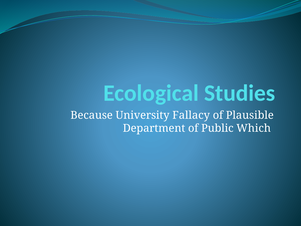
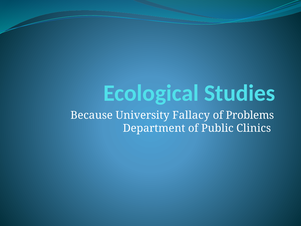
Plausible: Plausible -> Problems (250, 115)
Which: Which -> Clinics (254, 128)
